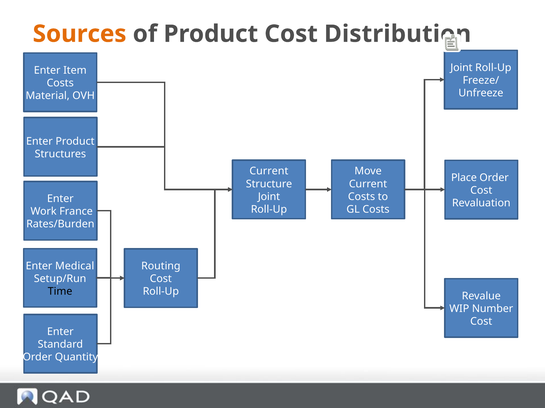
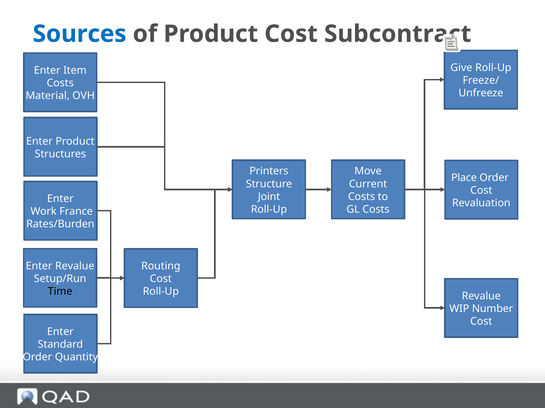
Sources colour: orange -> blue (80, 34)
Distribution: Distribution -> Subcontract (398, 34)
Joint: Joint -> Give (461, 68)
Current: Current -> Printers (269, 171)
Enter Medical: Medical -> Revalue (75, 266)
